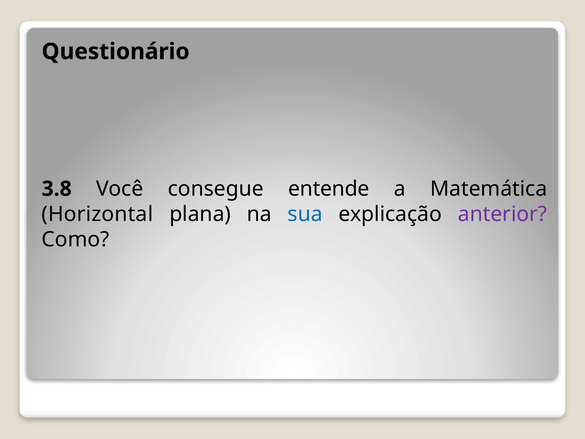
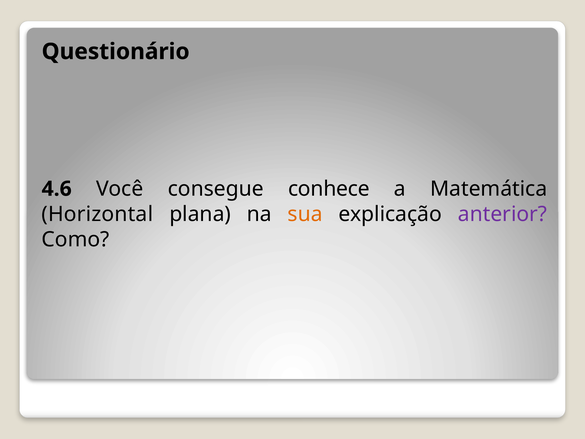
3.8: 3.8 -> 4.6 (57, 189)
entende: entende -> conhece (329, 189)
sua colour: blue -> orange (305, 214)
